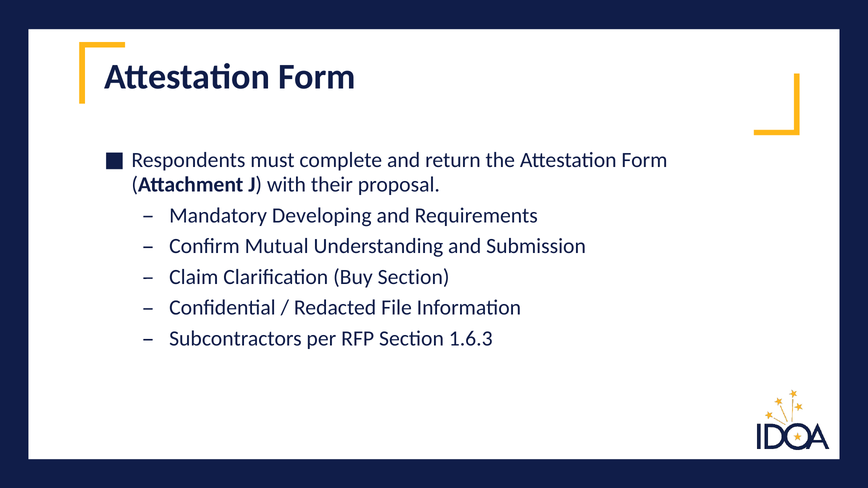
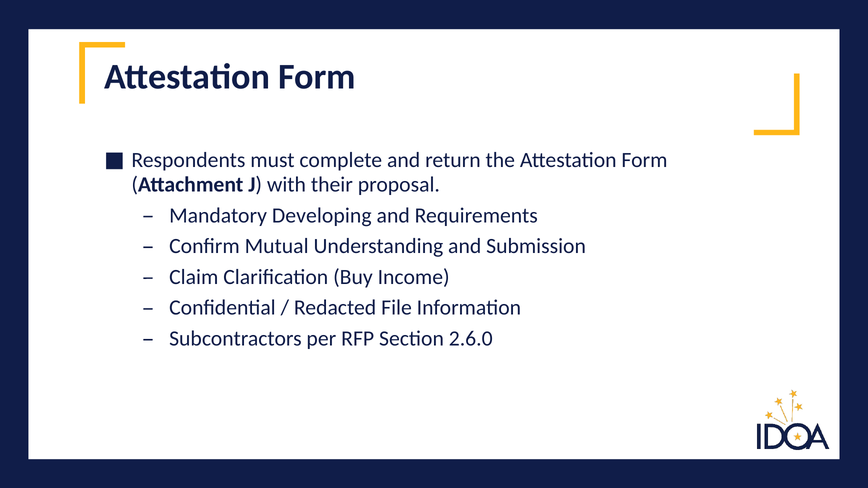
Buy Section: Section -> Income (414, 277)
1.6.3: 1.6.3 -> 2.6.0 (471, 339)
